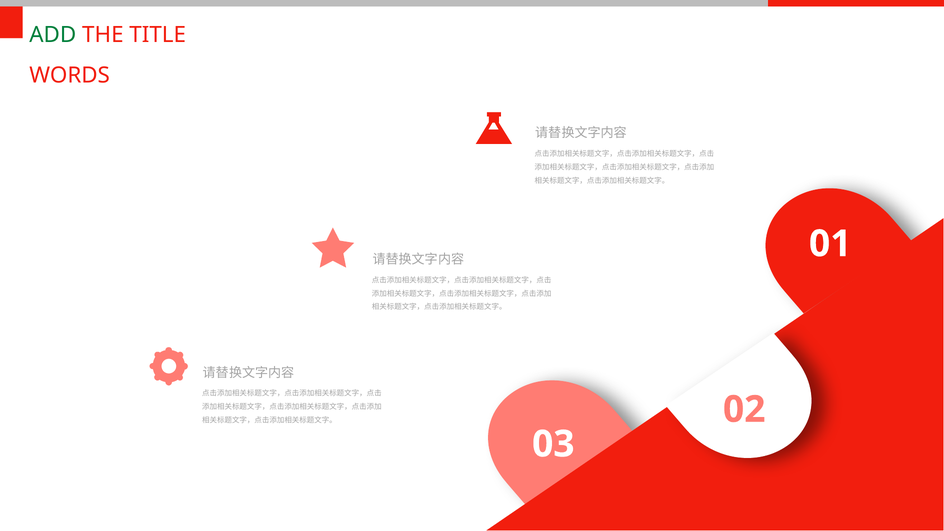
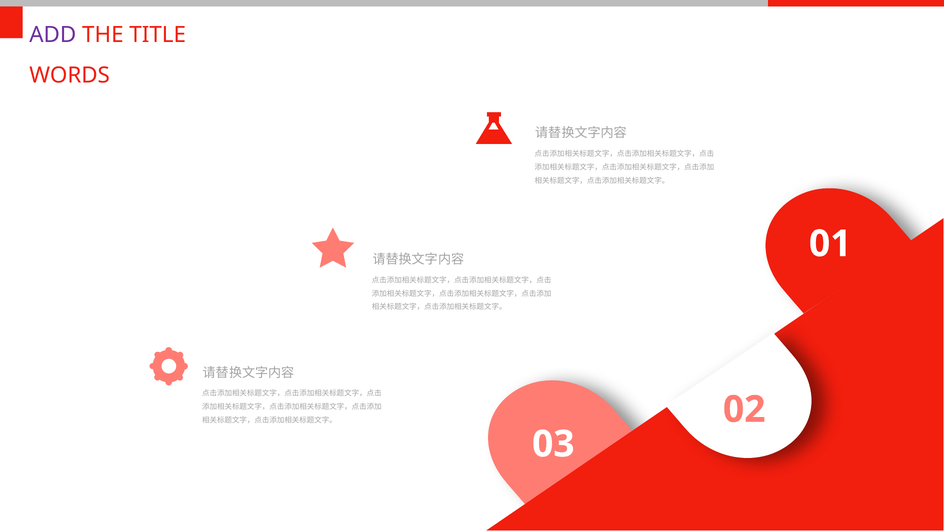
ADD colour: green -> purple (53, 35)
